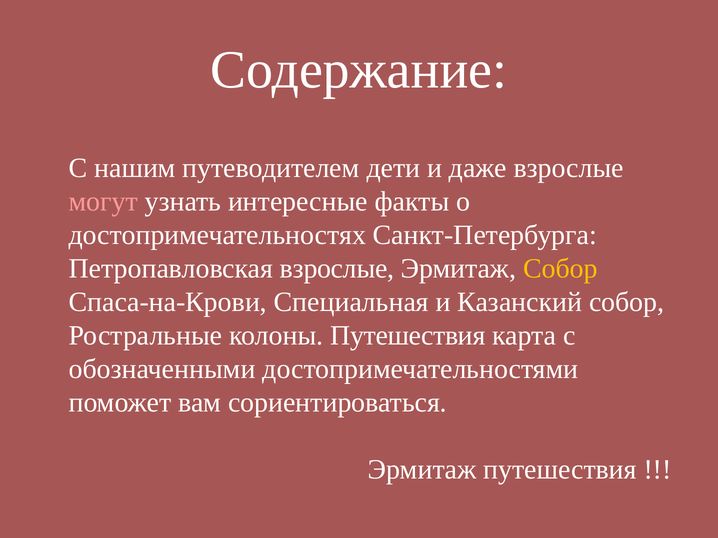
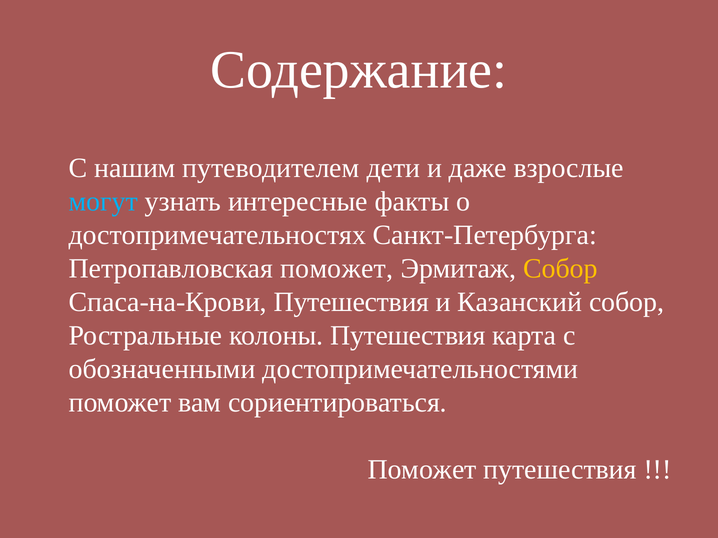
могут colour: pink -> light blue (103, 202)
Петропавловская взрослые: взрослые -> поможет (337, 269)
Спаса-на-Крови Специальная: Специальная -> Путешествия (351, 302)
Эрмитаж: Эрмитаж -> Поможет (422, 470)
